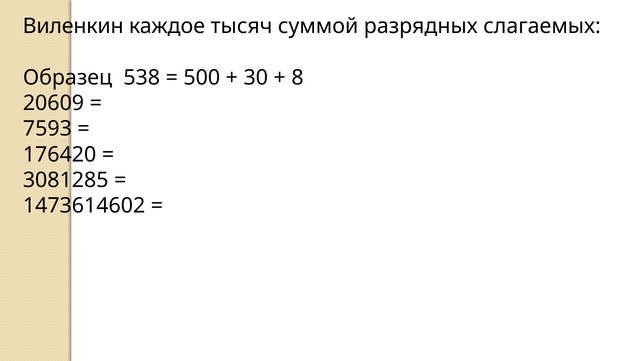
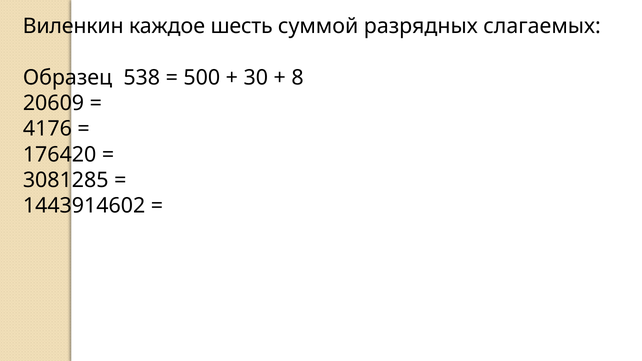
тысяч: тысяч -> шесть (242, 26)
7593: 7593 -> 4176 (47, 129)
1473614602: 1473614602 -> 1443914602 (84, 206)
